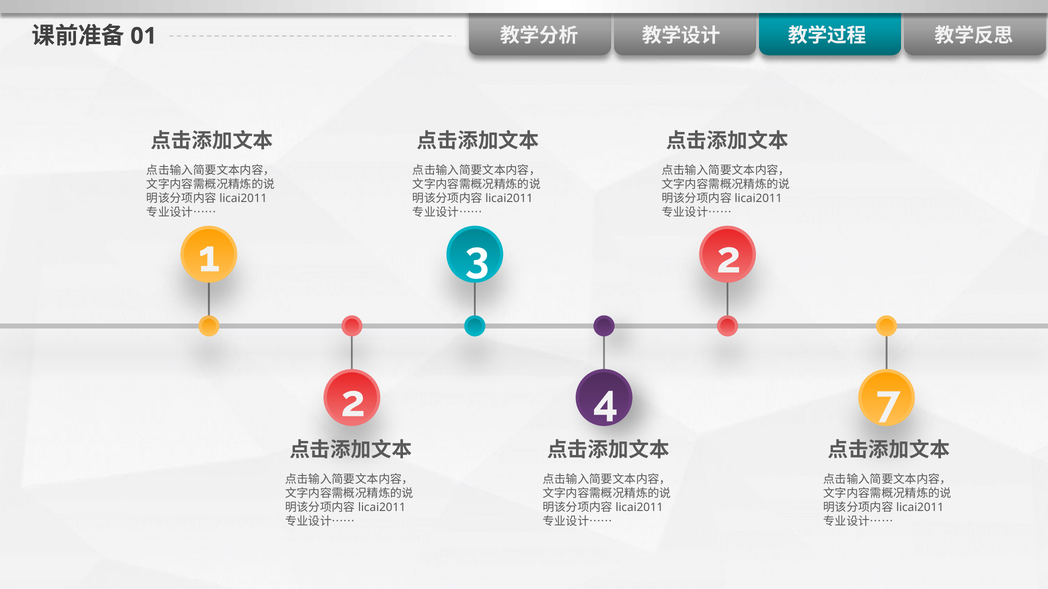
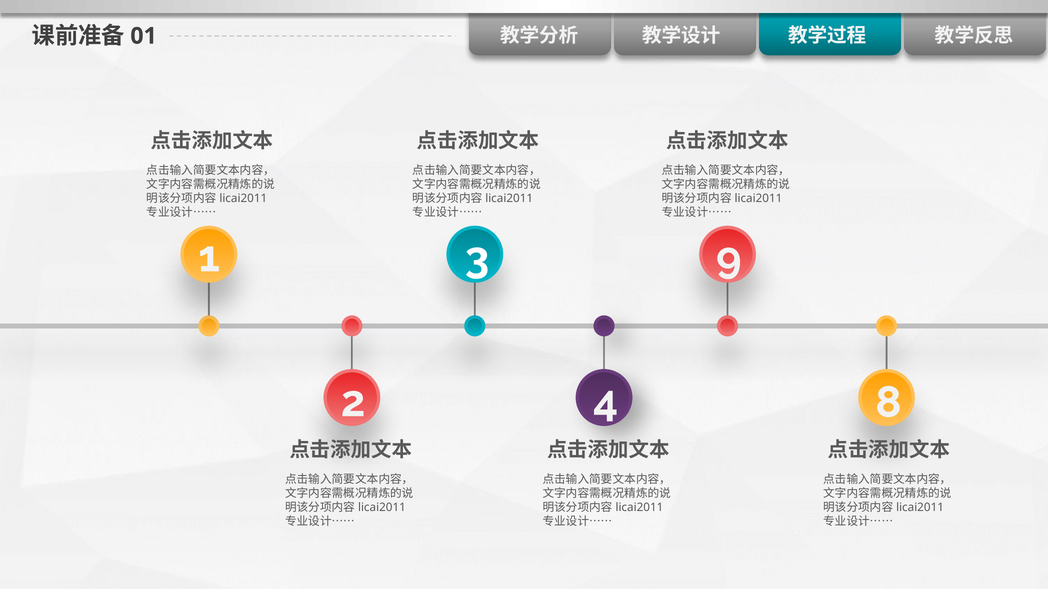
3 2: 2 -> 9 (729, 258)
7: 7 -> 8 (888, 403)
